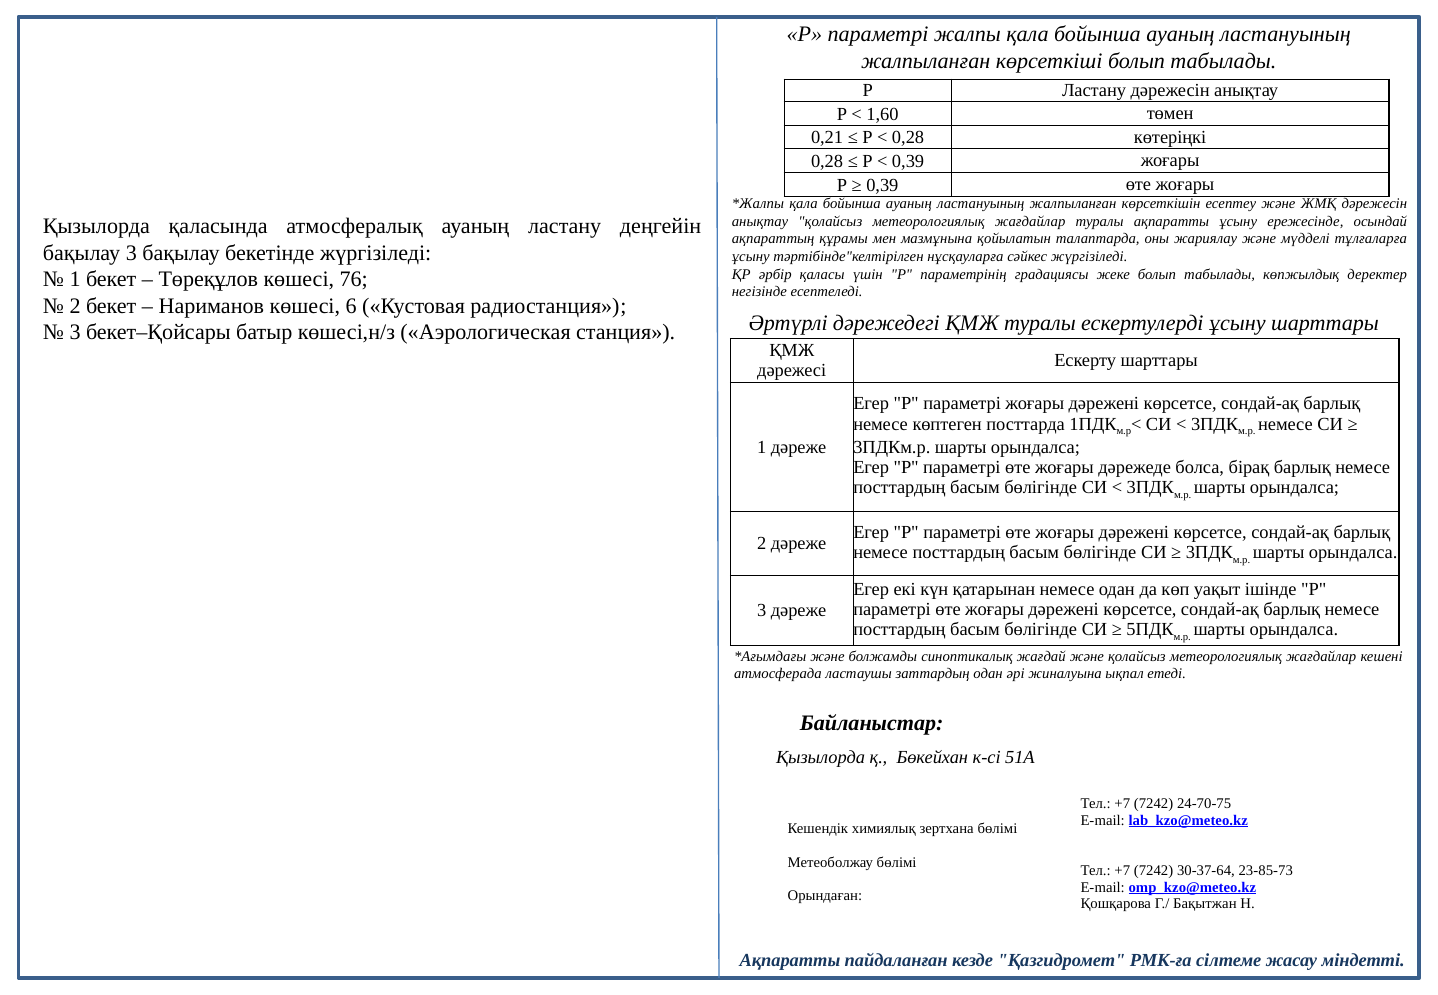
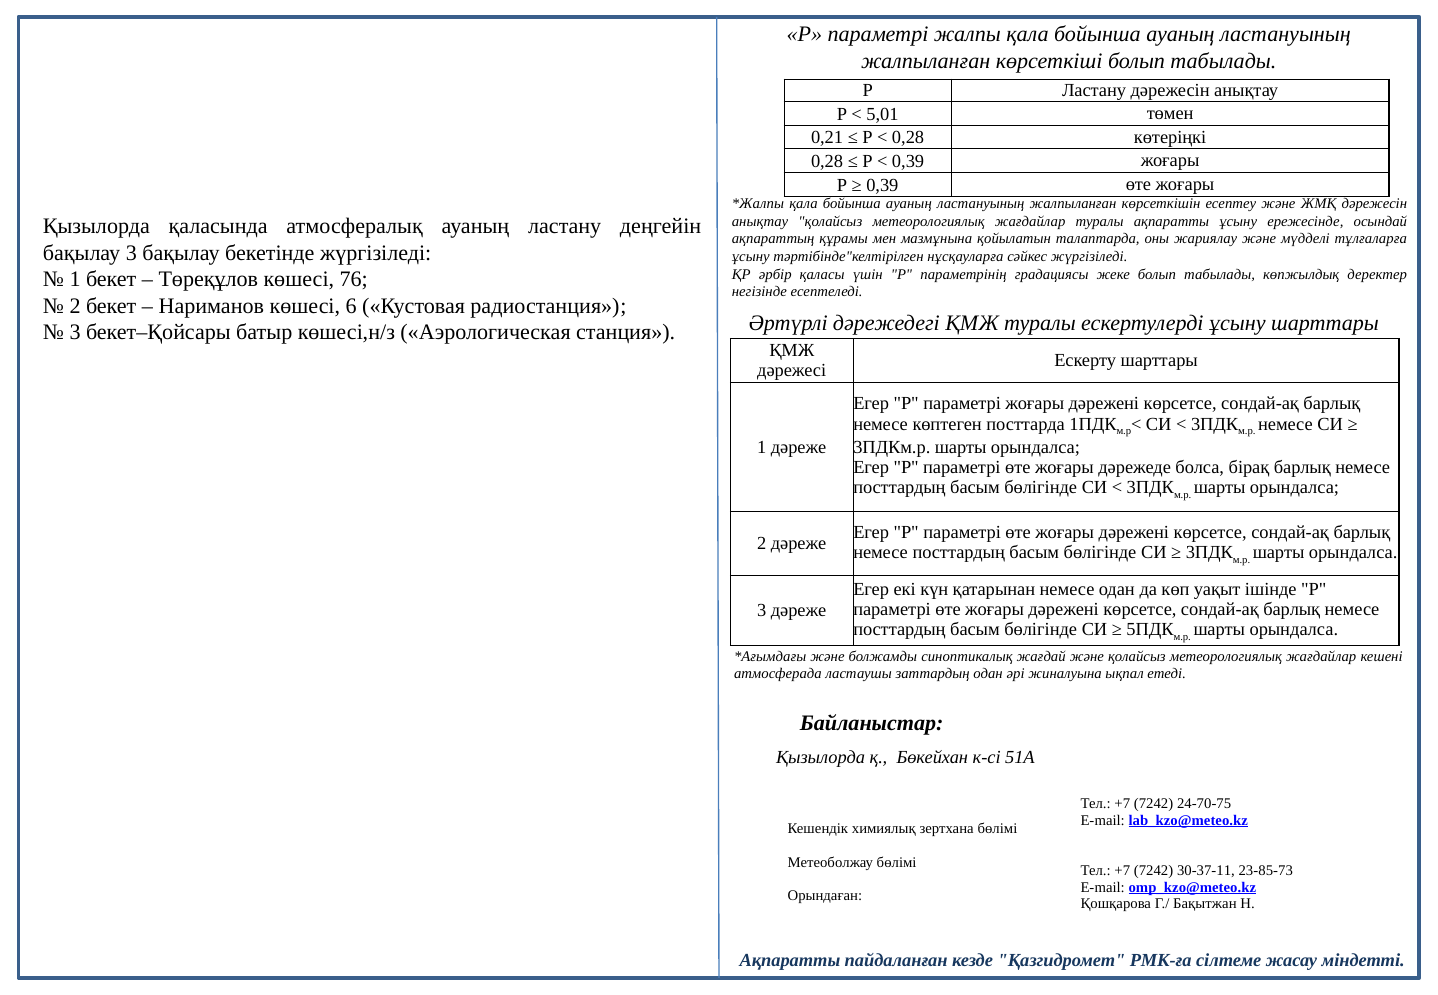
1,60: 1,60 -> 5,01 (883, 114)
30-37-64: 30-37-64 -> 30-37-11 (1206, 871)
